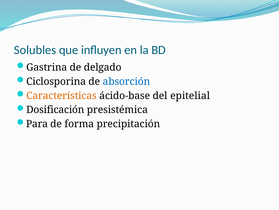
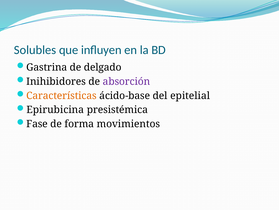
Ciclosporina: Ciclosporina -> Inihibidores (56, 81)
absorción colour: blue -> purple (126, 81)
Dosificación: Dosificación -> Epirubicina (55, 109)
Para: Para -> Fase (37, 124)
precipitación: precipitación -> movimientos (128, 124)
